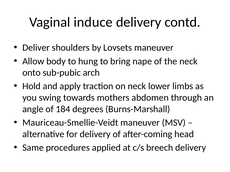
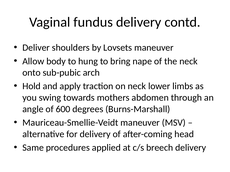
induce: induce -> fundus (93, 22)
184: 184 -> 600 (63, 109)
